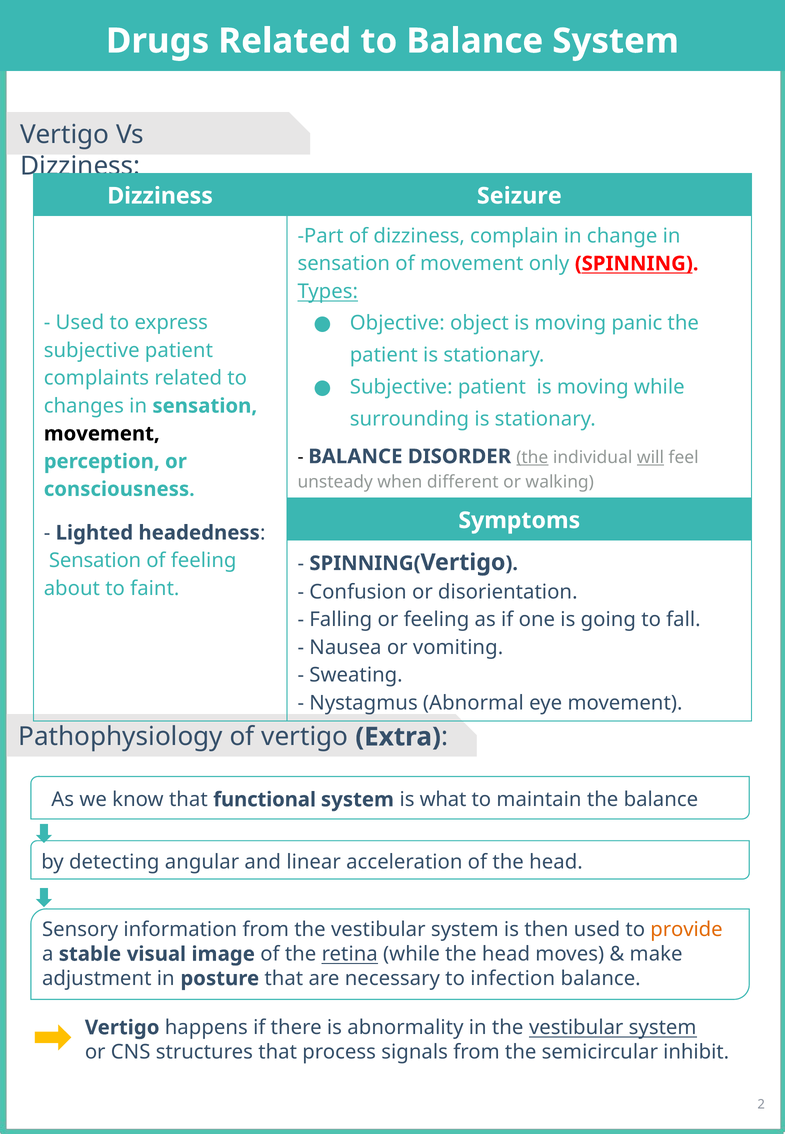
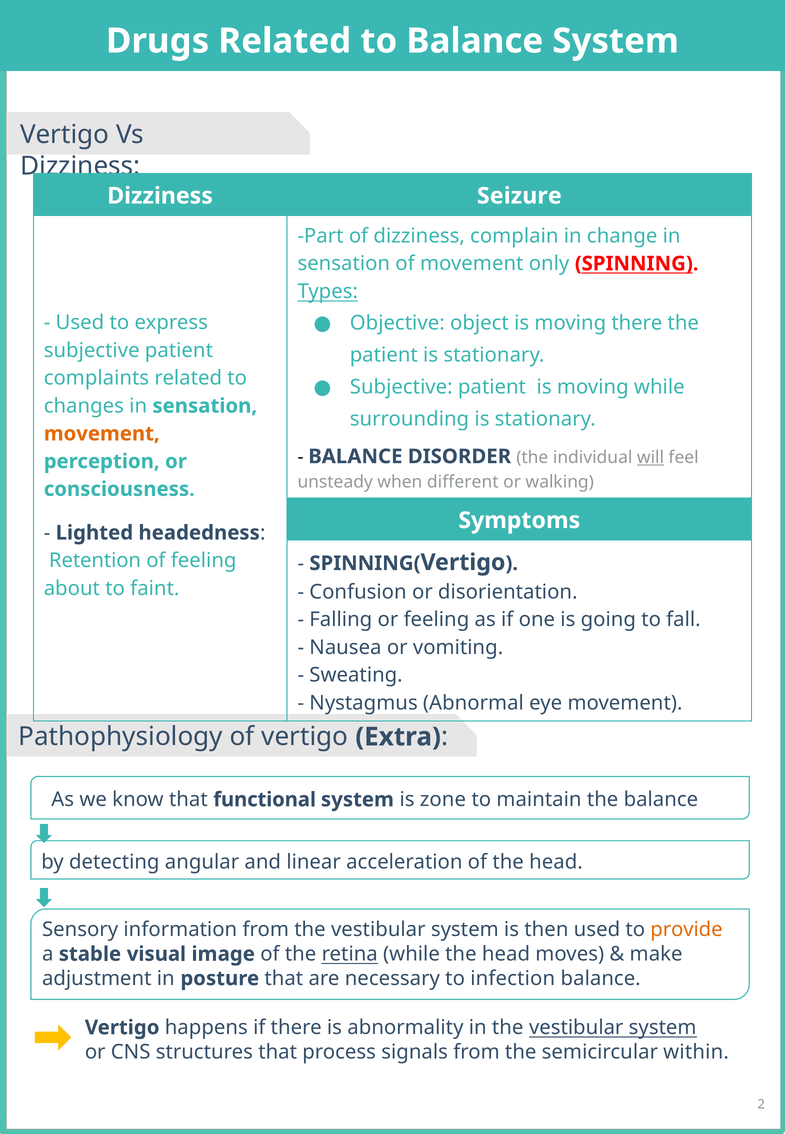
moving panic: panic -> there (637, 323)
movement colour: black -> orange (102, 434)
the underline: present -> none (532, 457)
Sensation: Sensation -> Retention (95, 561)
what: what -> zone (443, 800)
inhibit: inhibit -> within (696, 1052)
